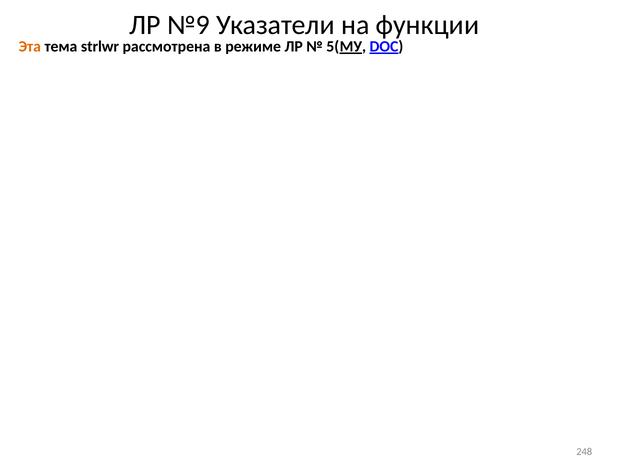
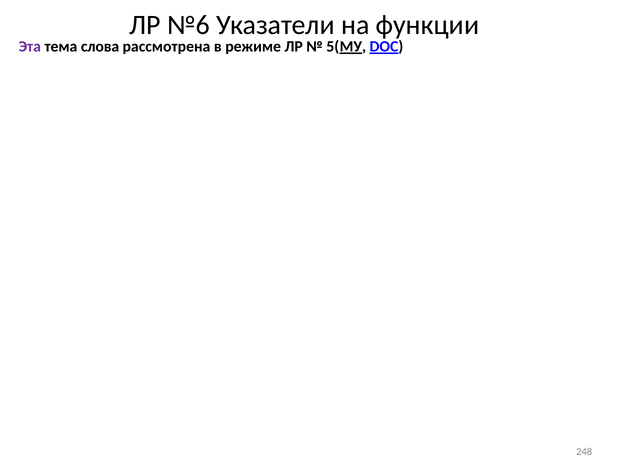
№9: №9 -> №6 (188, 25)
Эта colour: orange -> purple (30, 47)
strlwr: strlwr -> слова (100, 47)
